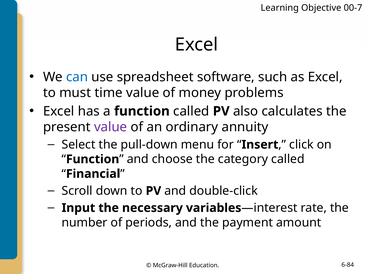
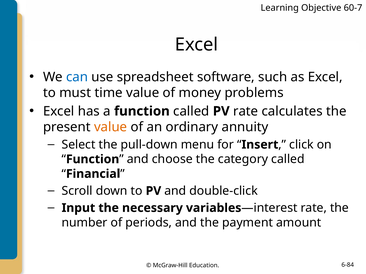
00-7: 00-7 -> 60-7 (353, 8)
PV also: also -> rate (246, 111)
value colour: purple -> orange (111, 127)
